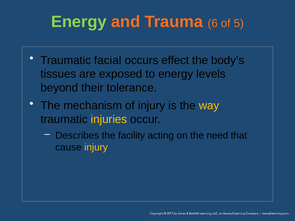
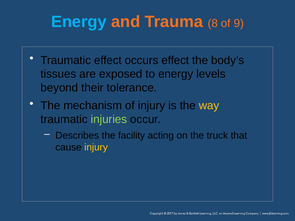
Energy colour: light green -> light blue (79, 22)
6: 6 -> 8 (213, 23)
5: 5 -> 9 (239, 23)
Traumatic facial: facial -> effect (108, 60)
injuries colour: yellow -> light green (109, 119)
need: need -> truck (217, 136)
